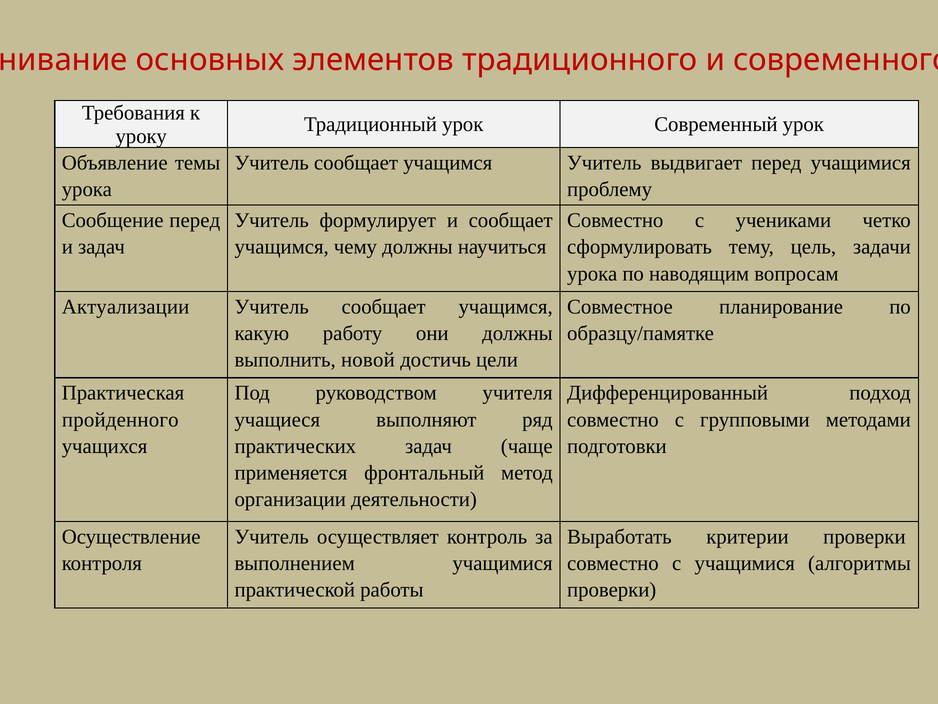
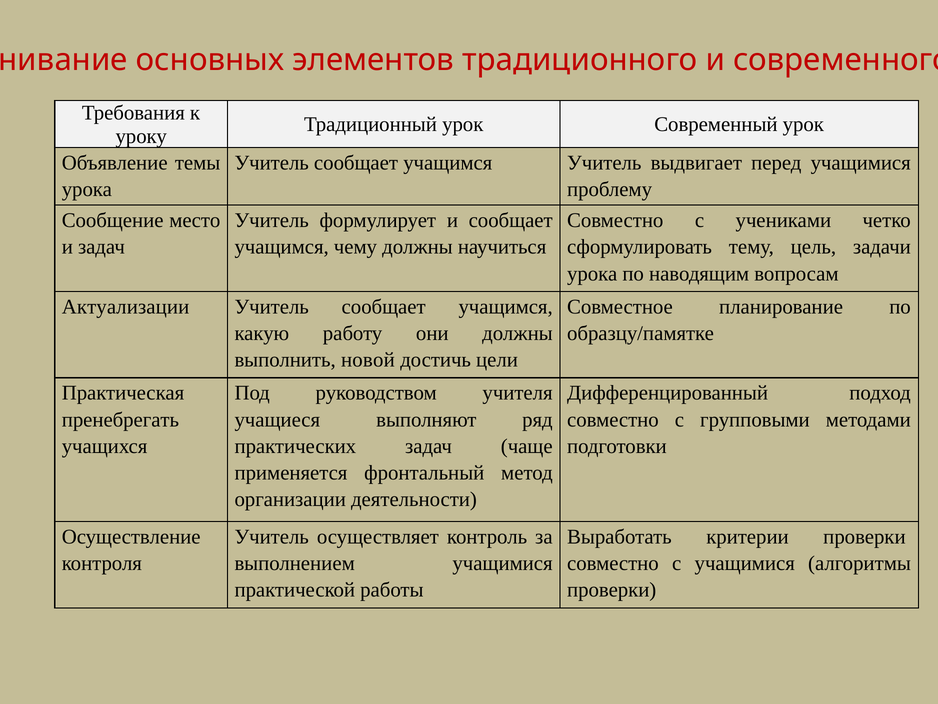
Сообщение перед: перед -> место (195, 220)
пройденного: пройденного -> пренебрегать (120, 419)
